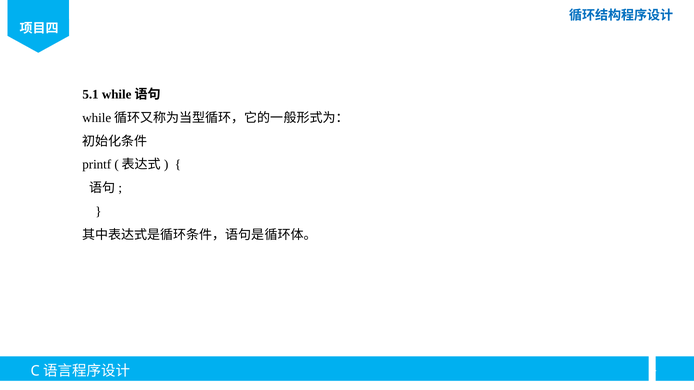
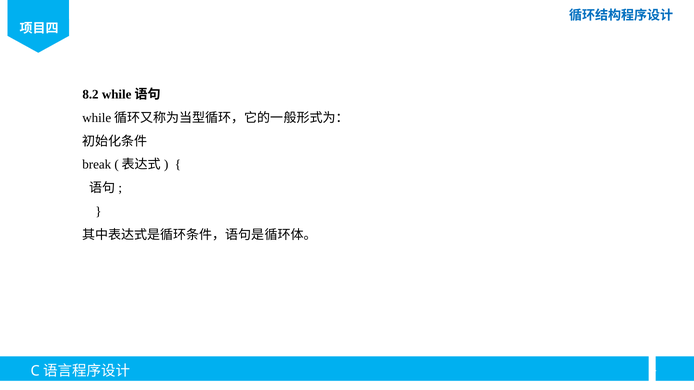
5.1: 5.1 -> 8.2 (91, 95)
printf: printf -> break (97, 165)
